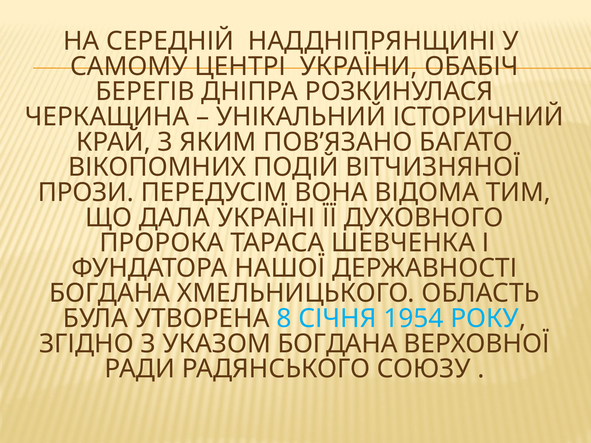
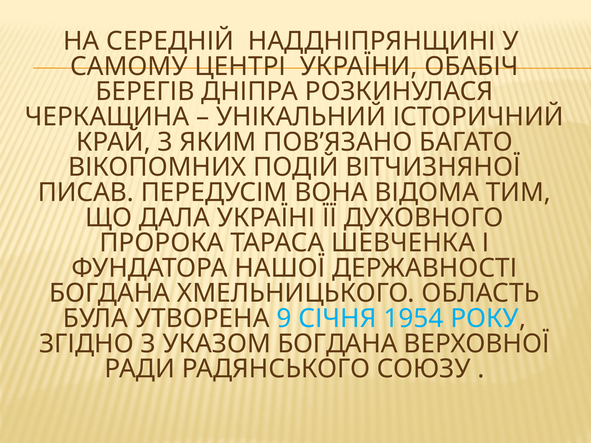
ПРОЗИ: ПРОЗИ -> ПИСАВ (86, 193)
8: 8 -> 9 (284, 319)
